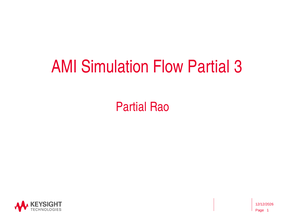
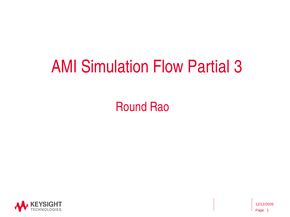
Partial: Partial -> Round (131, 107)
